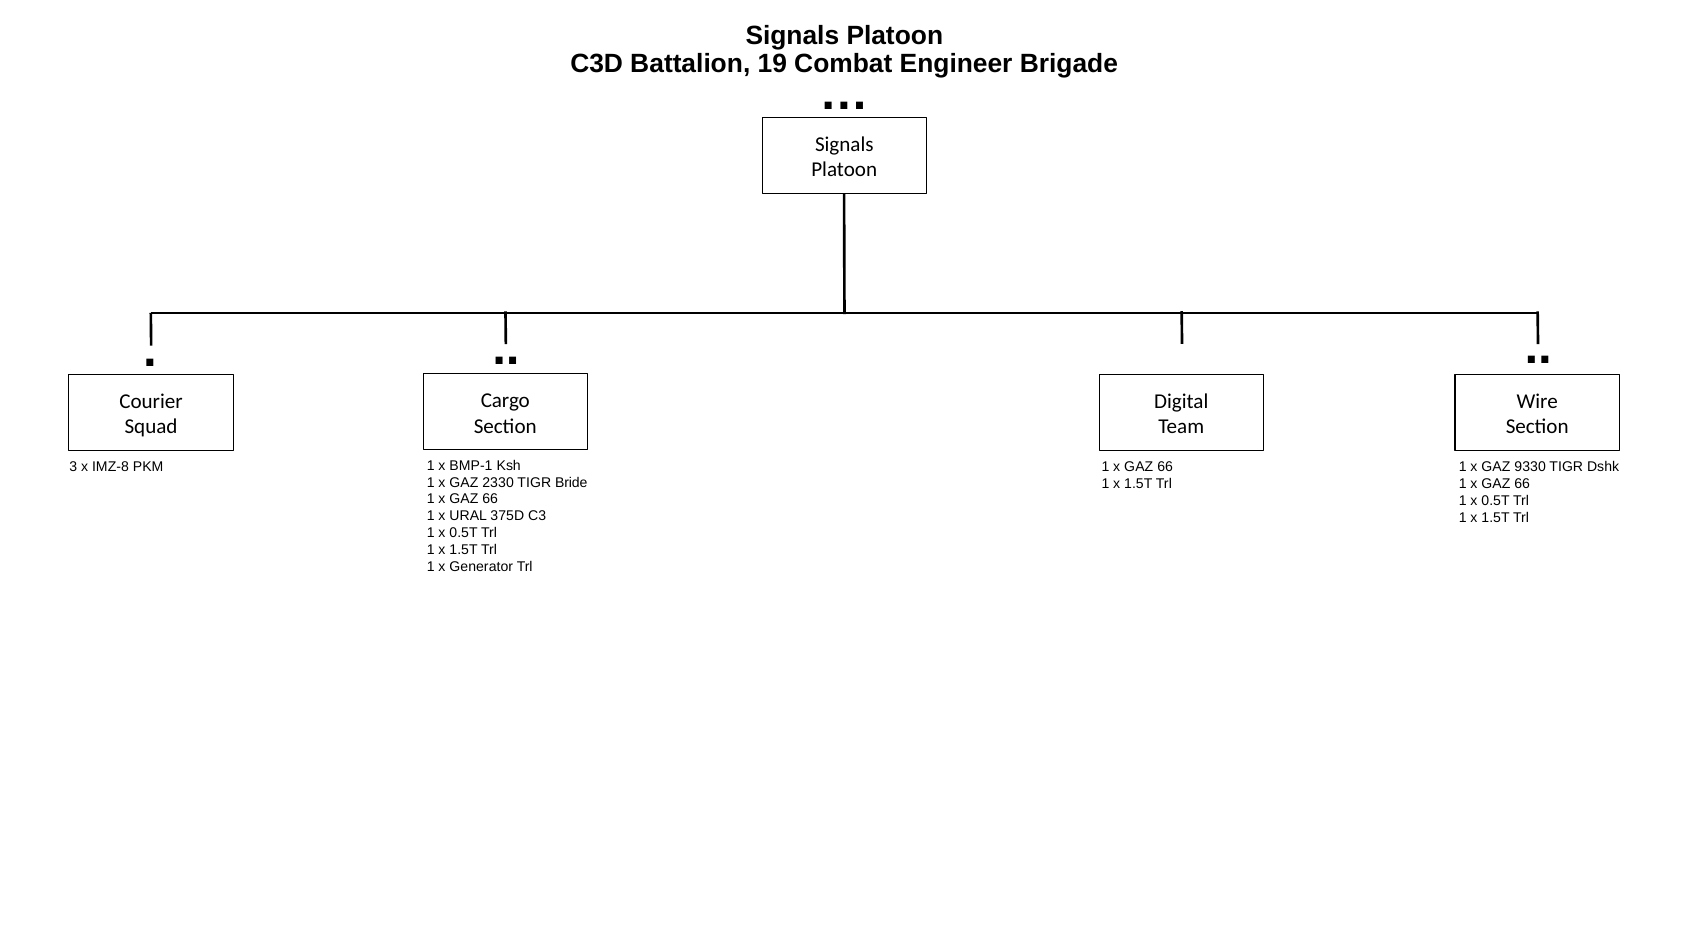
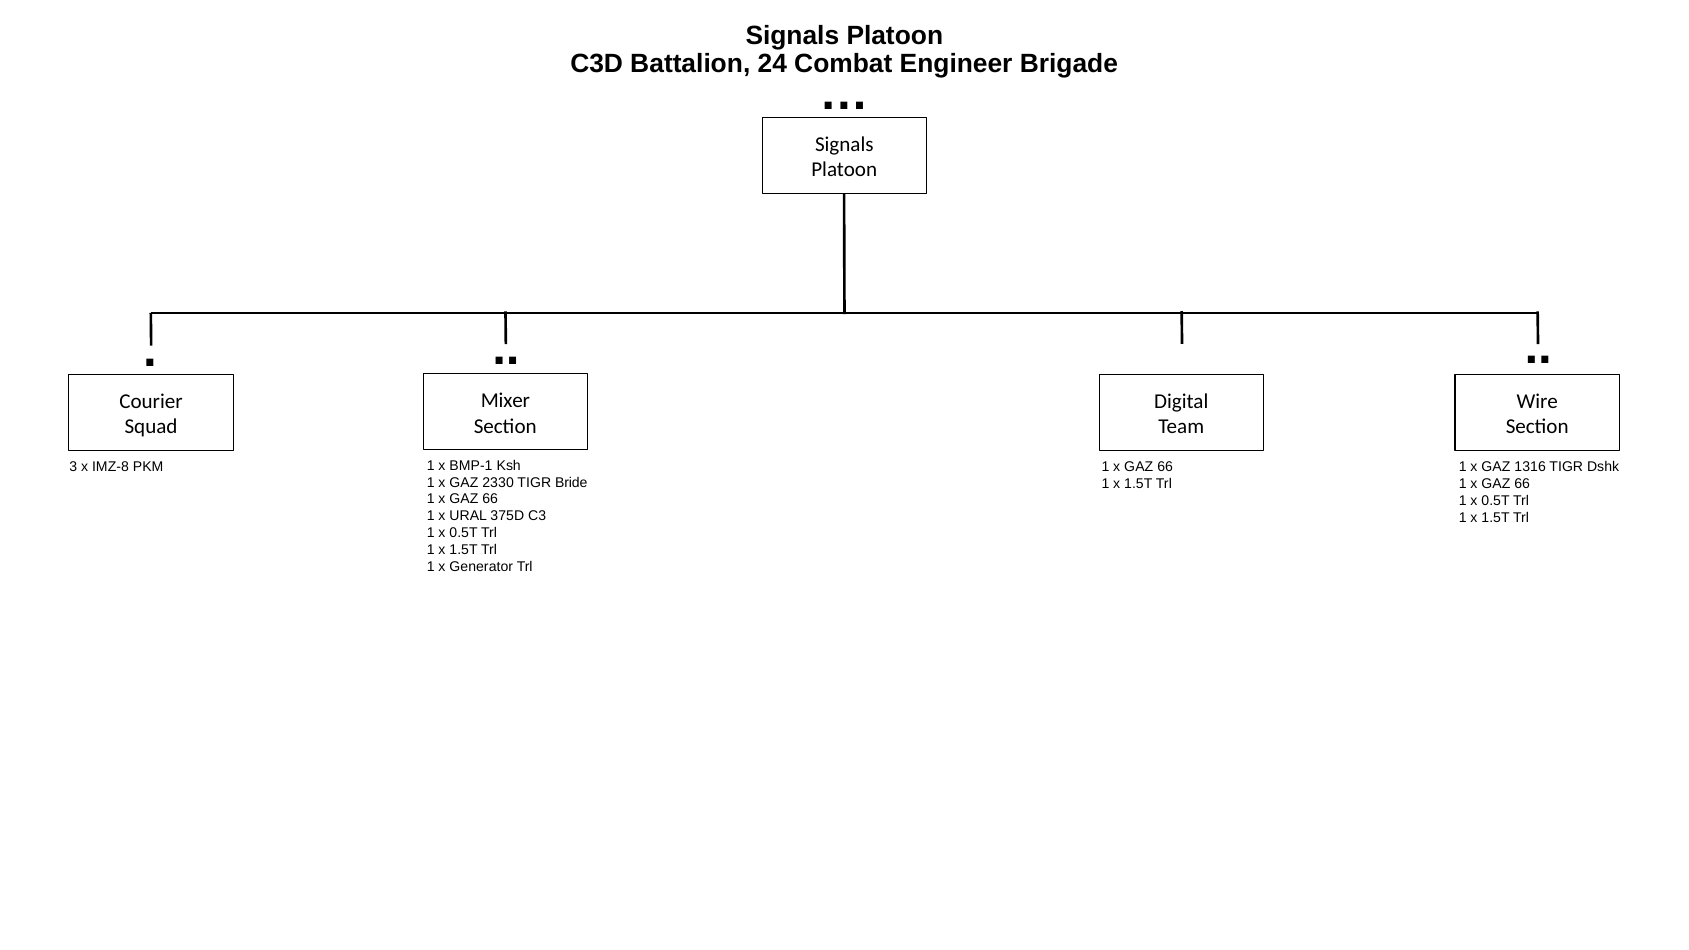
19: 19 -> 24 (772, 64)
Cargo: Cargo -> Mixer (505, 401)
9330: 9330 -> 1316 (1530, 467)
